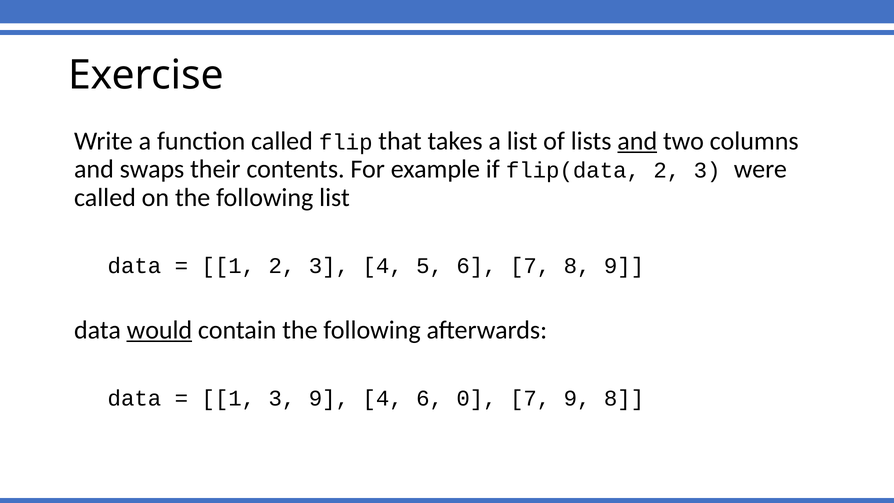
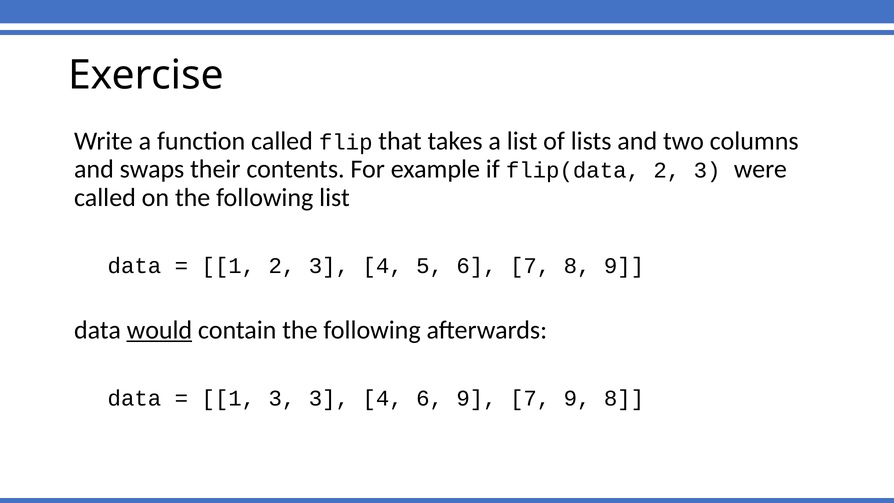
and underline: present -> none (637, 141)
3 9: 9 -> 3 (329, 398)
6 0: 0 -> 9 (477, 398)
